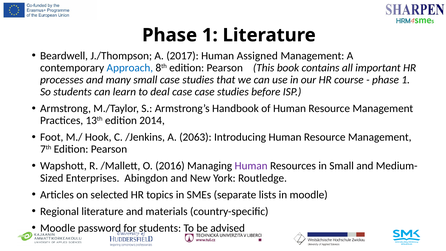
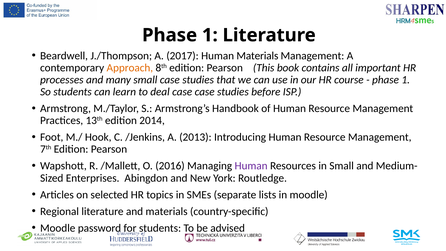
Human Assigned: Assigned -> Materials (257, 56)
Approach colour: blue -> orange (130, 68)
2063: 2063 -> 2013 (195, 137)
